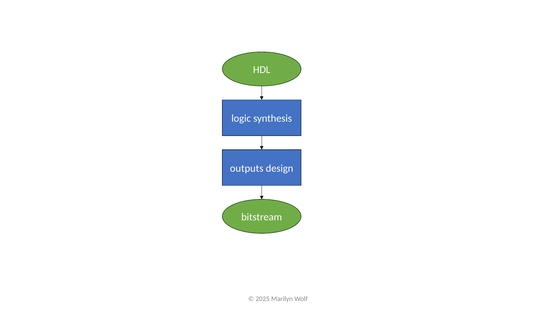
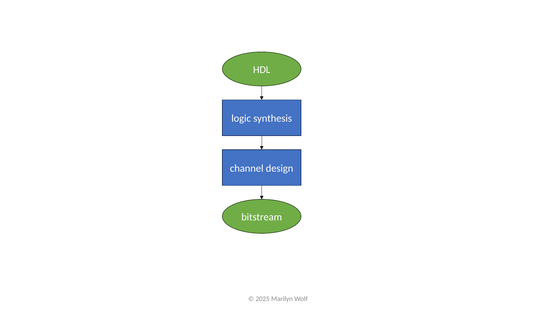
outputs: outputs -> channel (247, 168)
